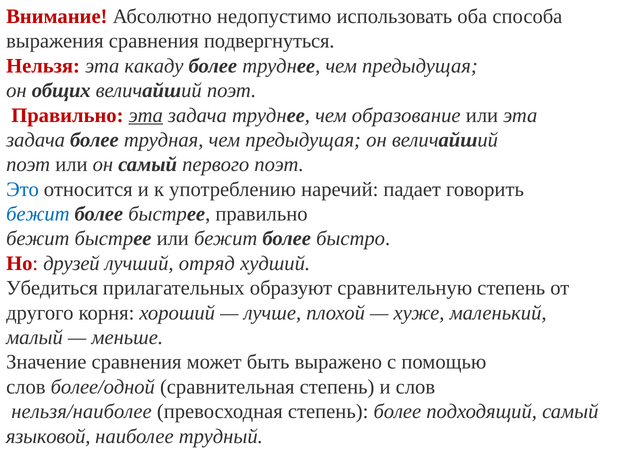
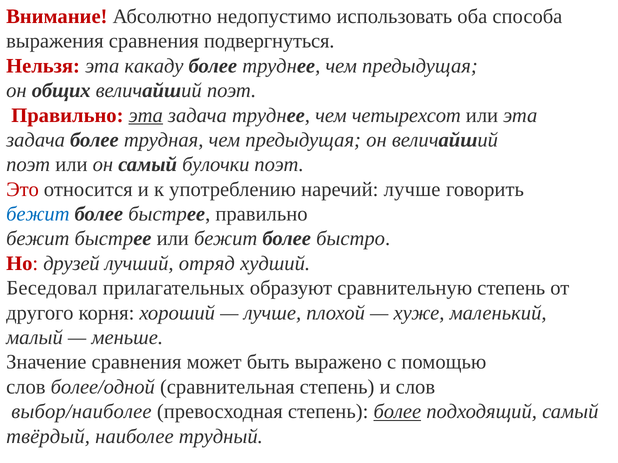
образование: образование -> четырехсот (406, 115)
первого: первого -> булочки (216, 165)
Это colour: blue -> red (22, 190)
наречий падает: падает -> лучше (412, 190)
Убедиться: Убедиться -> Беседовал (52, 288)
нельзя/наиболее: нельзя/наиболее -> выбор/наиболее (81, 412)
более underline: none -> present (397, 412)
языковой: языковой -> твёрдый (48, 437)
